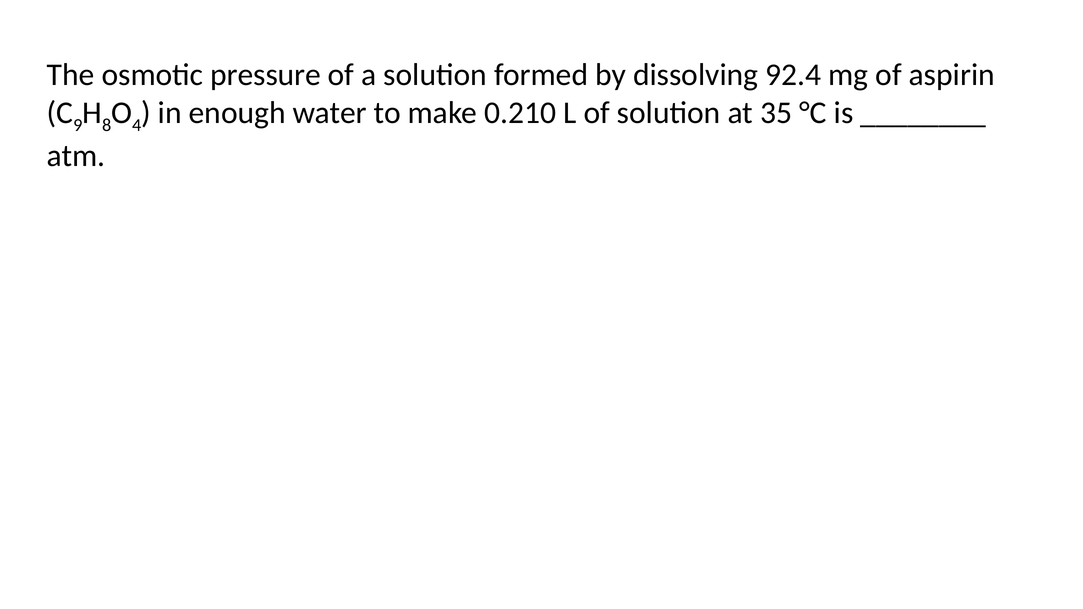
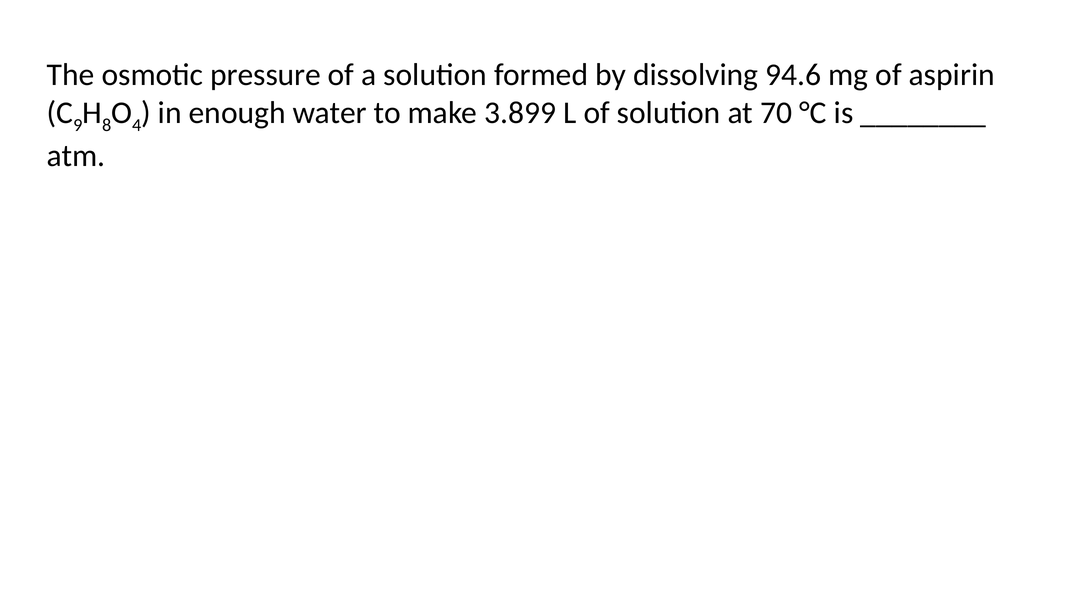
92.4: 92.4 -> 94.6 (793, 75)
0.210: 0.210 -> 3.899 (520, 113)
35: 35 -> 70 (776, 113)
